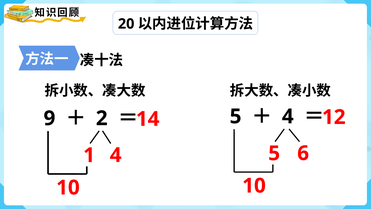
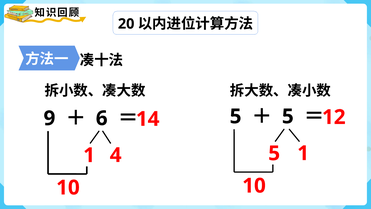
4: 4 -> 5 (288, 116)
2: 2 -> 6 (102, 118)
5 6: 6 -> 1 (303, 153)
